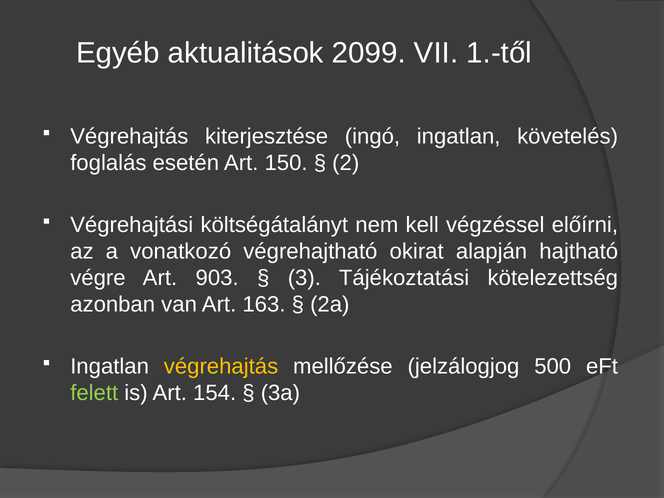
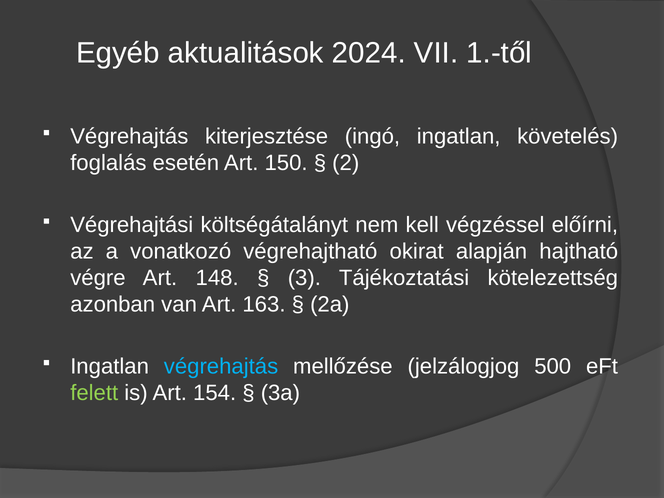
2099: 2099 -> 2024 (369, 53)
903: 903 -> 148 (217, 278)
végrehajtás colour: yellow -> light blue (221, 367)
